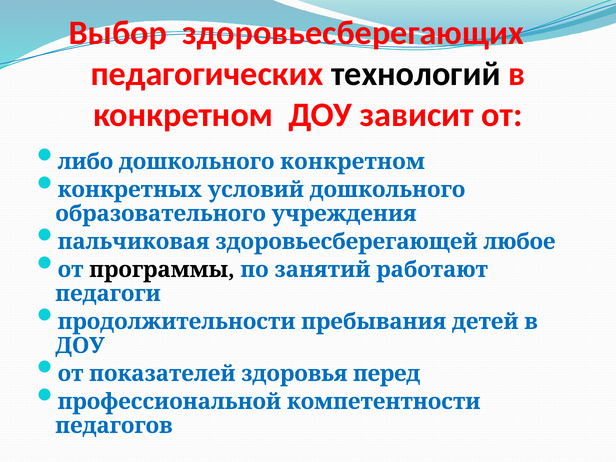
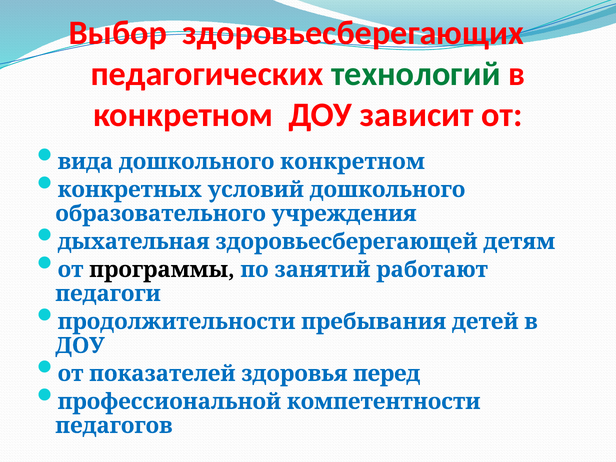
технологий colour: black -> green (416, 74)
либо: либо -> вида (85, 162)
пальчиковая: пальчиковая -> дыхательная (134, 242)
любое: любое -> детям (519, 242)
